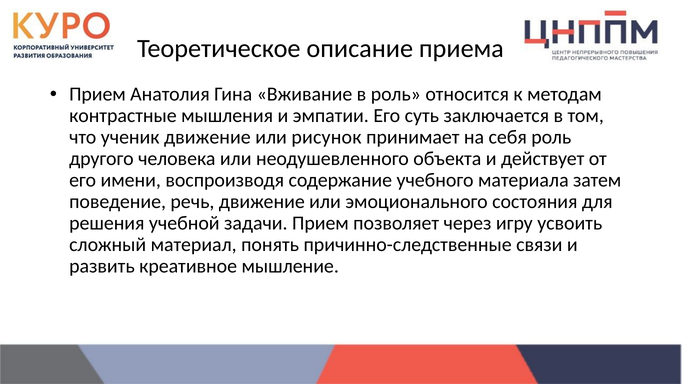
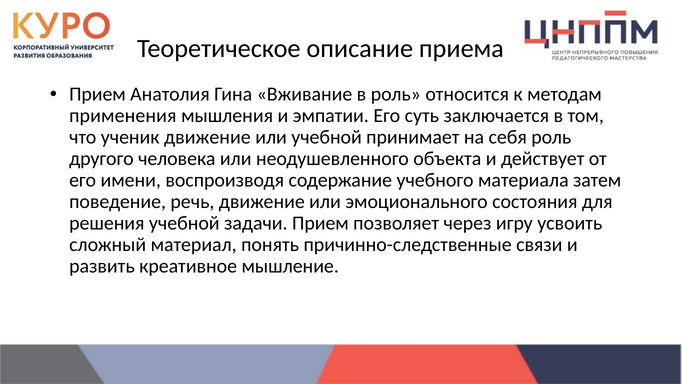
контрастные: контрастные -> применения (123, 116)
или рисунок: рисунок -> учебной (327, 137)
